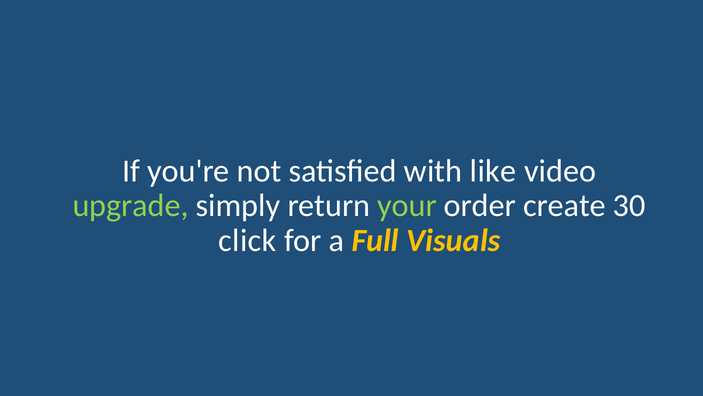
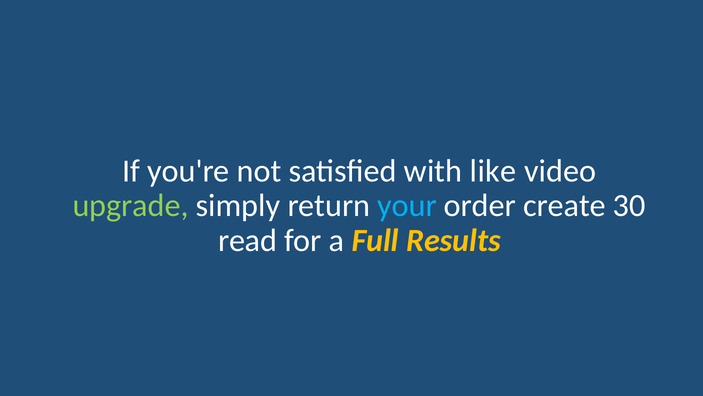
your colour: light green -> light blue (407, 205)
click: click -> read (248, 240)
Visuals: Visuals -> Results (453, 240)
